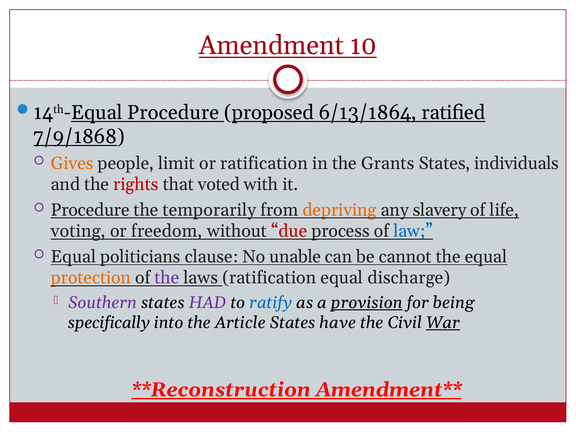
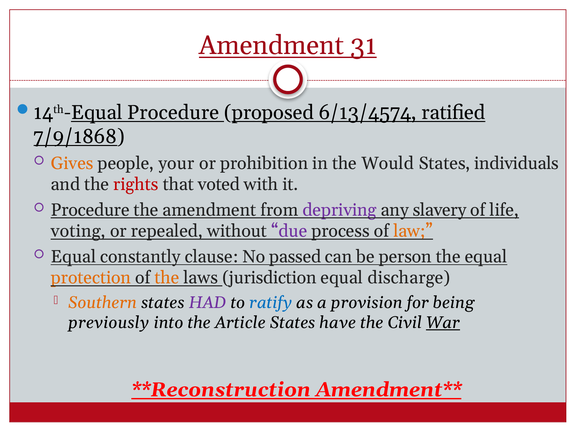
10: 10 -> 31 (363, 45)
6/13/1864: 6/13/1864 -> 6/13/4574 (368, 112)
limit: limit -> your (176, 163)
or ratification: ratification -> prohibition (264, 163)
Grants: Grants -> Would (388, 163)
the temporarily: temporarily -> amendment (209, 210)
depriving colour: orange -> purple (340, 210)
freedom: freedom -> repealed (167, 231)
due colour: red -> purple (289, 231)
law colour: blue -> orange (413, 231)
politicians: politicians -> constantly (140, 257)
unable: unable -> passed (295, 257)
cannot: cannot -> person (405, 257)
the colour: purple -> orange (167, 278)
laws ratification: ratification -> jurisdiction (269, 278)
Southern colour: purple -> orange (103, 303)
provision underline: present -> none (367, 303)
specifically: specifically -> previously (109, 323)
